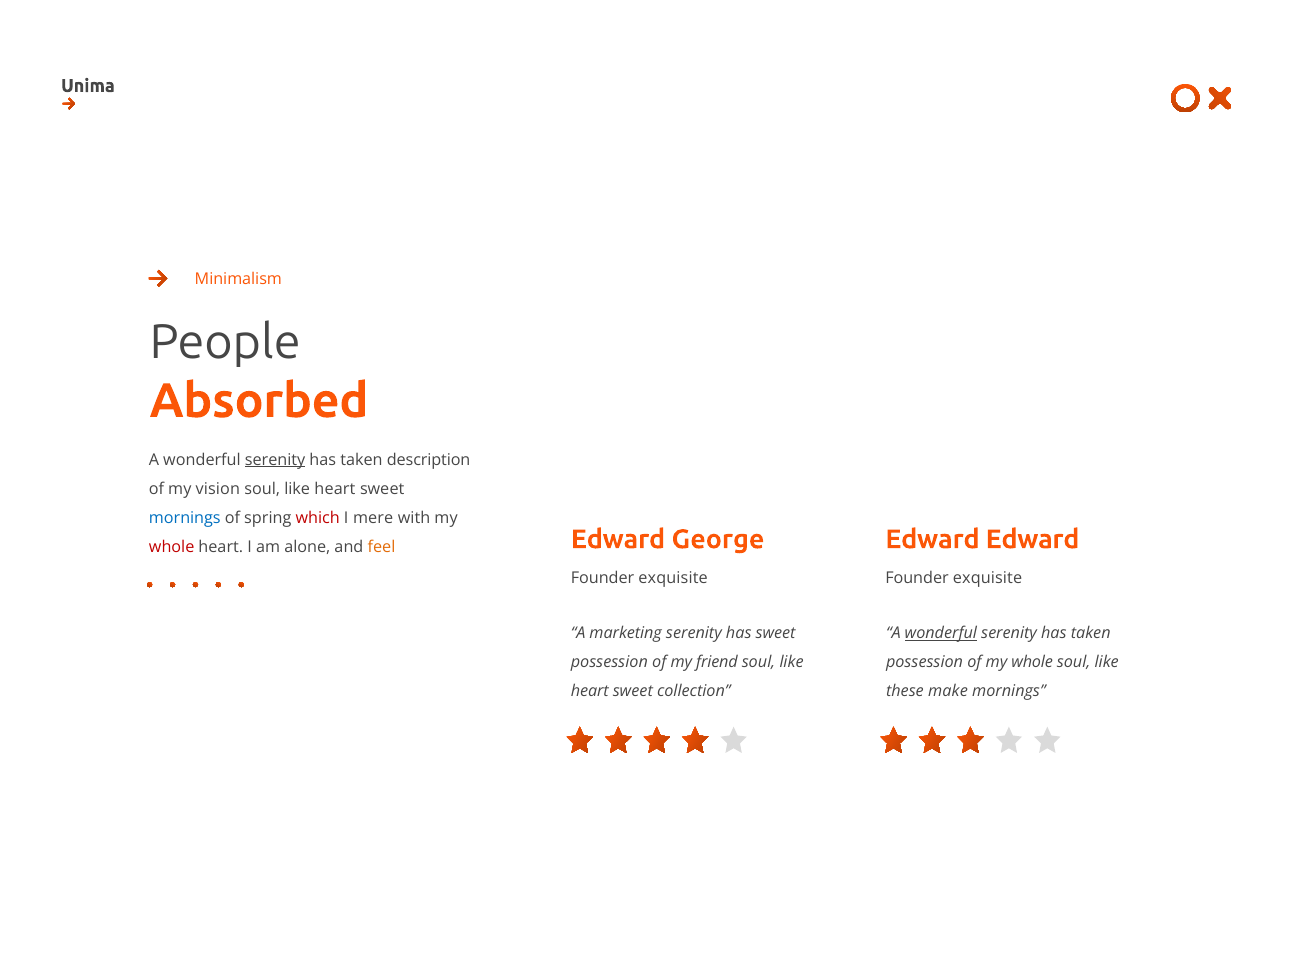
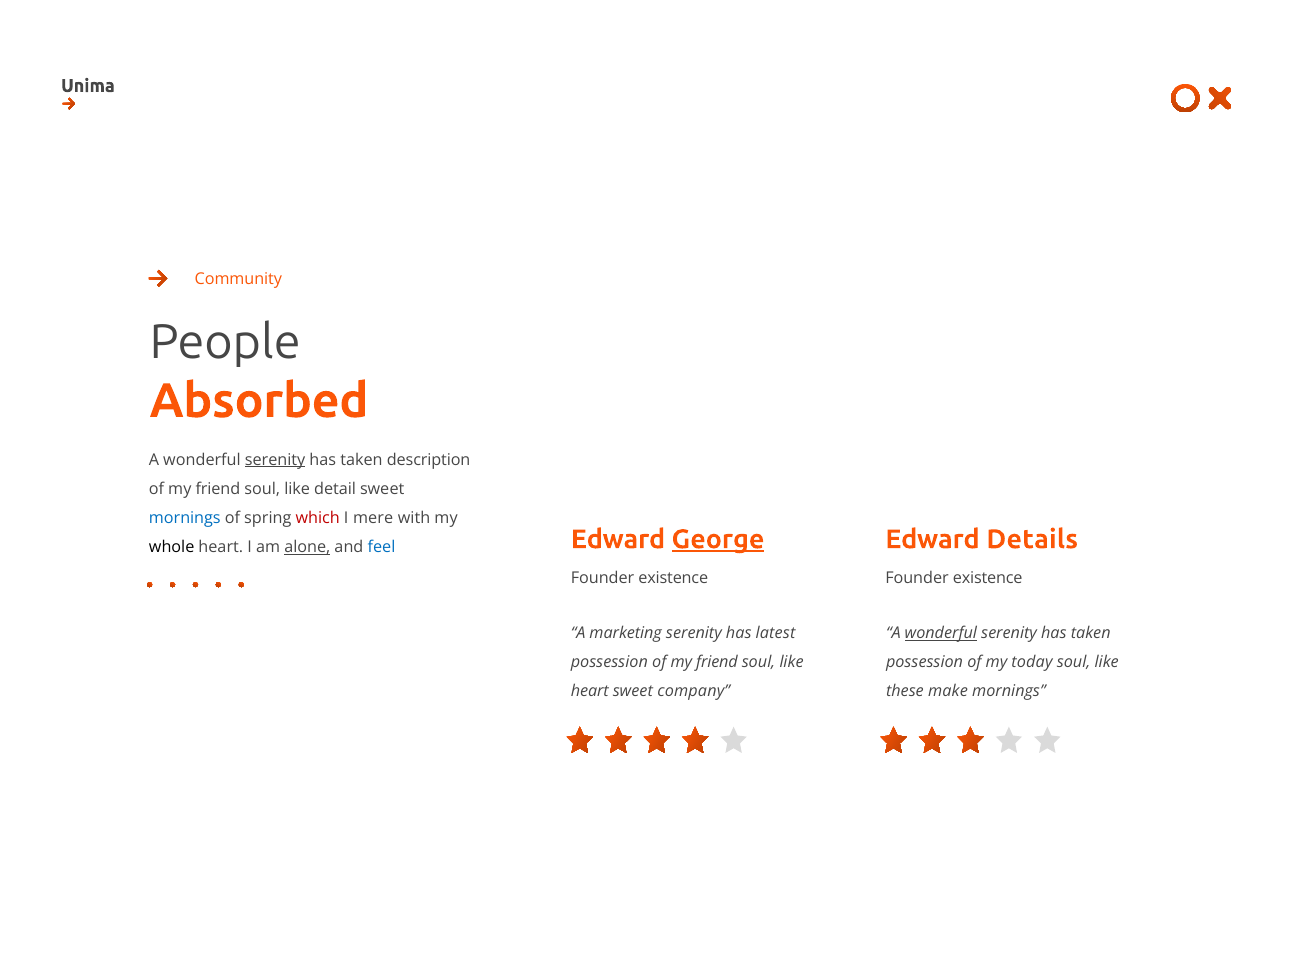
Minimalism: Minimalism -> Community (238, 279)
vision: vision -> friend (218, 489)
heart: heart -> detail (335, 489)
George underline: none -> present (718, 539)
Edward Edward: Edward -> Details (1032, 539)
whole colour: red -> black (172, 548)
alone underline: none -> present (307, 548)
feel colour: orange -> blue (381, 548)
exquisite: exquisite -> existence (673, 578)
exquisite: exquisite -> existence (988, 578)
has sweet: sweet -> latest (775, 633)
of my whole: whole -> today (1032, 662)
collection: collection -> company (694, 692)
